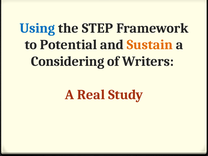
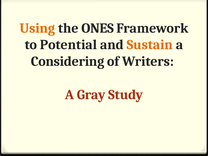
Using colour: blue -> orange (37, 28)
STEP: STEP -> ONES (98, 28)
Real: Real -> Gray (91, 95)
